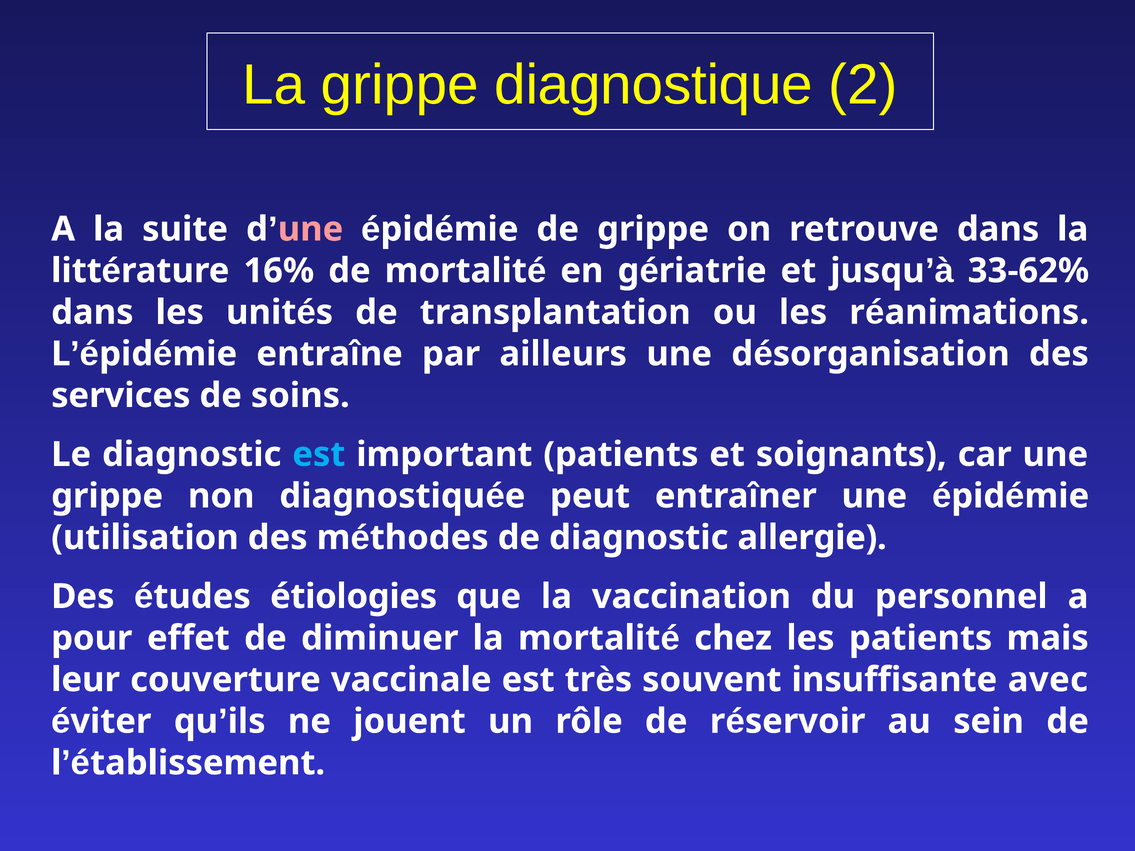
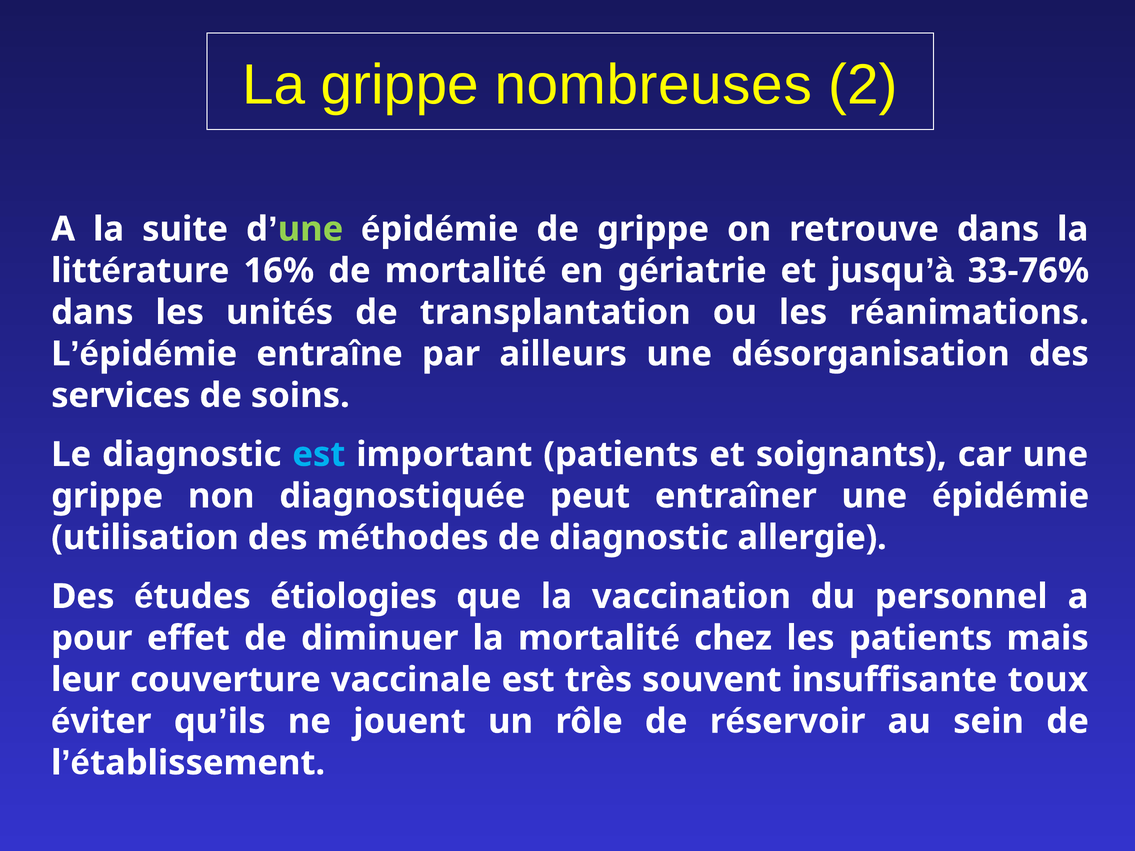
diagnostique: diagnostique -> nombreuses (653, 85)
une colour: pink -> light green (311, 229)
33-62%: 33-62% -> 33-76% (1028, 271)
avec: avec -> toux (1048, 680)
